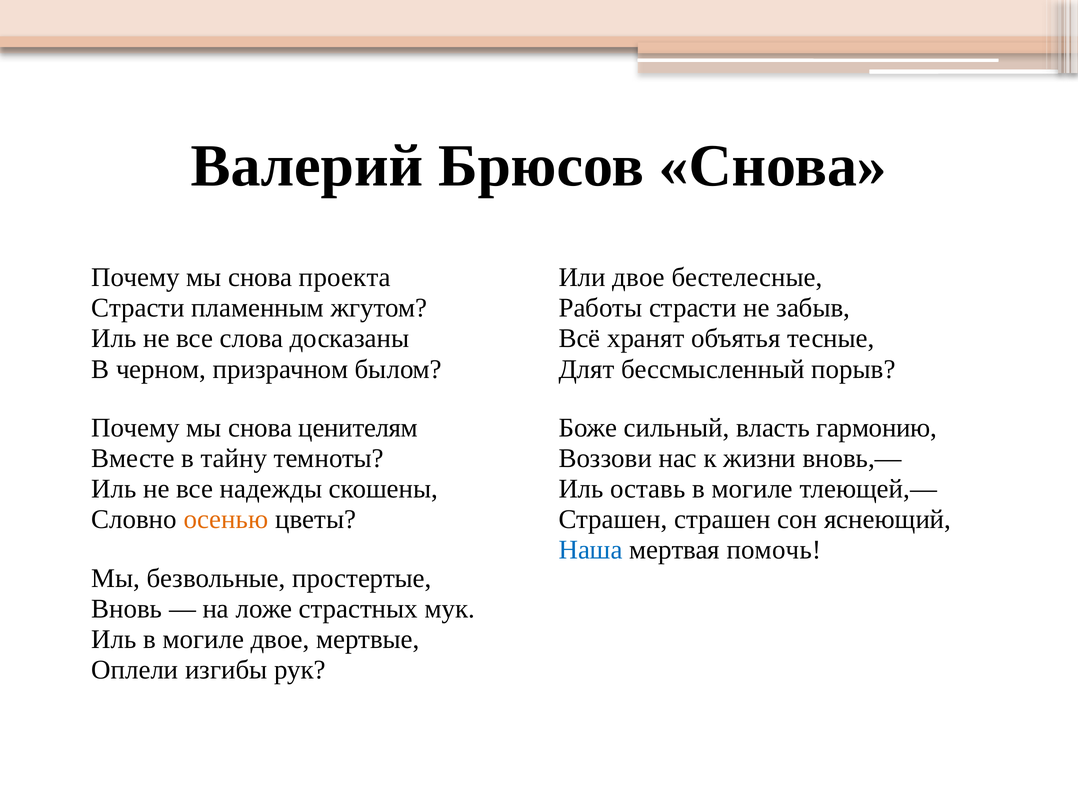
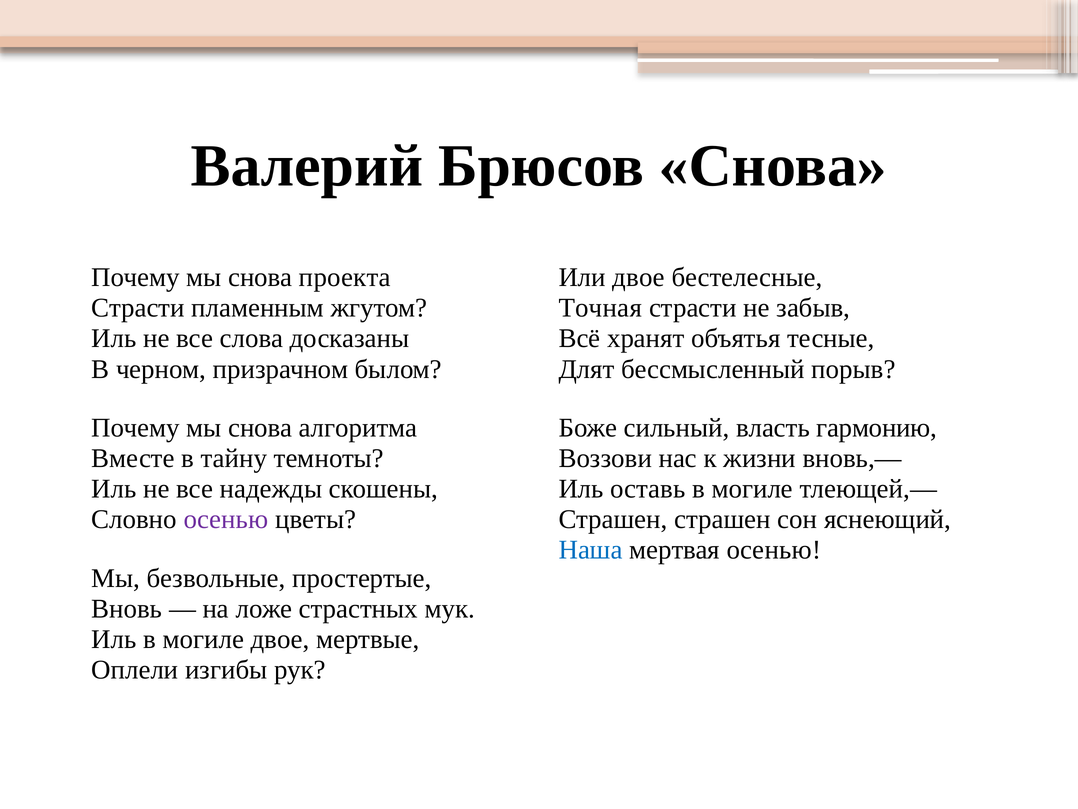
Работы: Работы -> Точная (600, 308)
ценителям: ценителям -> алгоритма (358, 428)
осенью colour: orange -> purple (226, 519)
мертвая помочь: помочь -> осенью (774, 550)
